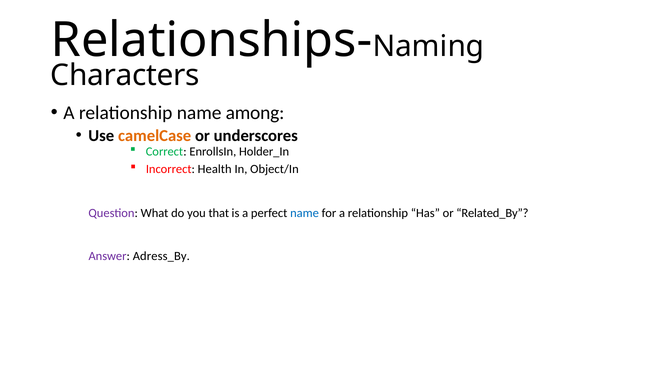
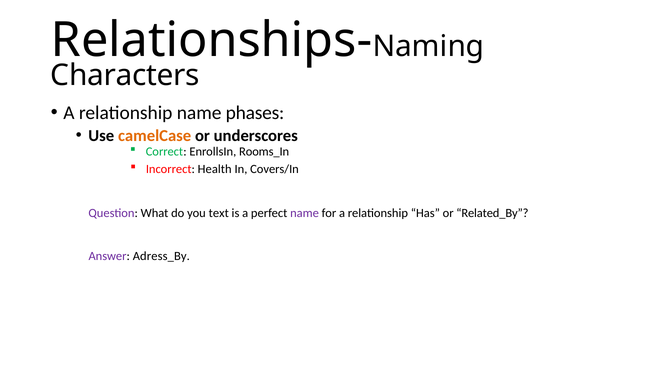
among: among -> phases (255, 113)
Holder_In: Holder_In -> Rooms_In (264, 152)
Object/In: Object/In -> Covers/In (275, 169)
that: that -> text (219, 213)
name colour: blue -> purple (305, 213)
